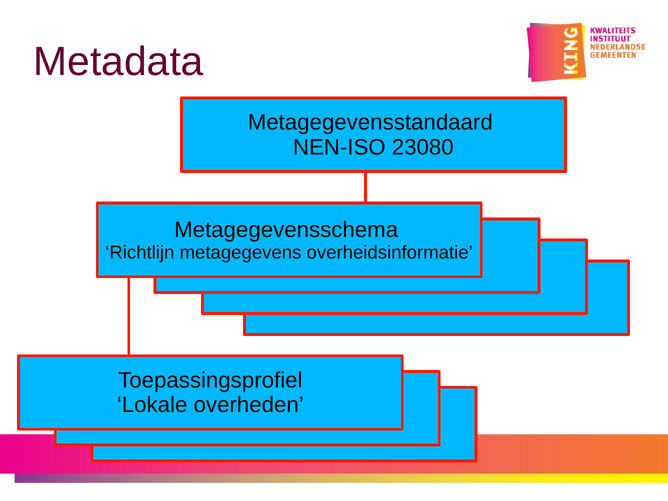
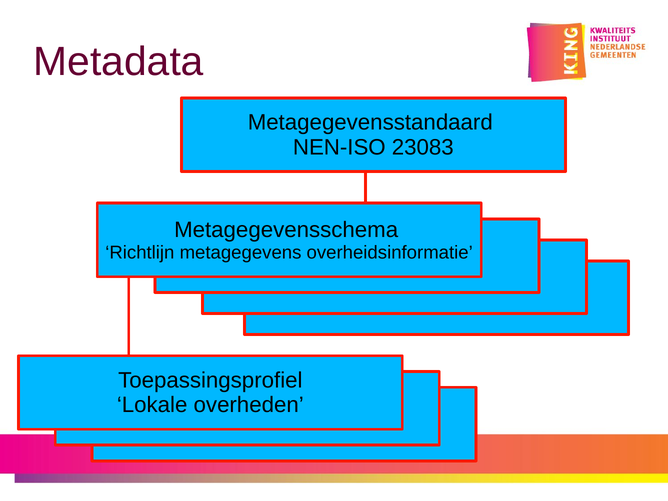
23080: 23080 -> 23083 (423, 147)
